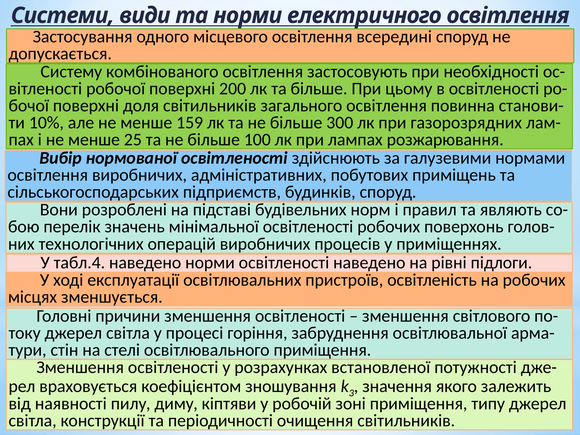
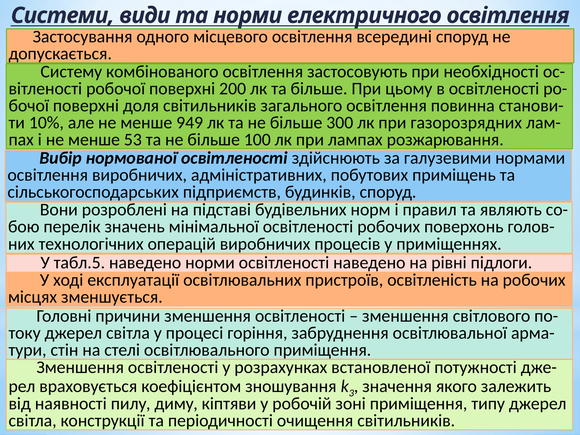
159: 159 -> 949 (190, 123)
25: 25 -> 53 (133, 140)
табл.4: табл.4 -> табл.5 (79, 263)
